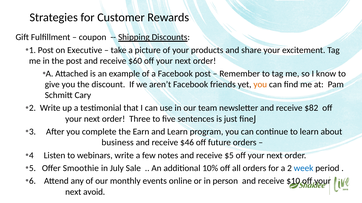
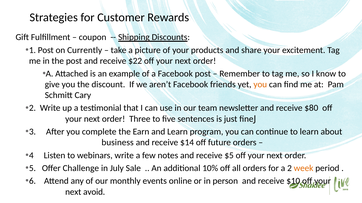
Executive: Executive -> Currently (85, 50)
$60: $60 -> $22 (135, 61)
$82: $82 -> $80 (311, 108)
$46: $46 -> $14 (187, 143)
Smoothie: Smoothie -> Challenge (81, 169)
week colour: blue -> orange (304, 169)
